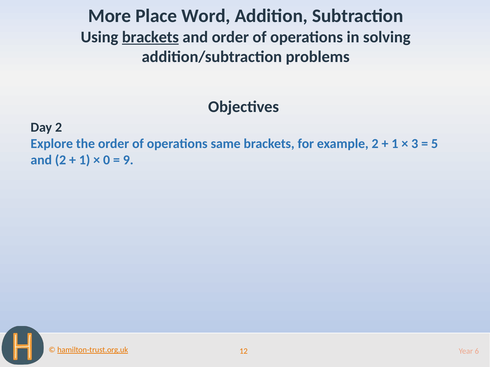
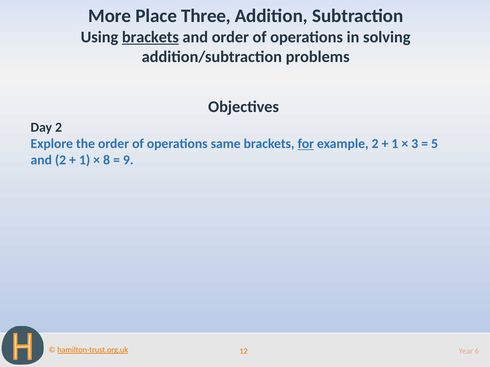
Word: Word -> Three (206, 16)
for underline: none -> present (306, 144)
0: 0 -> 8 (107, 160)
